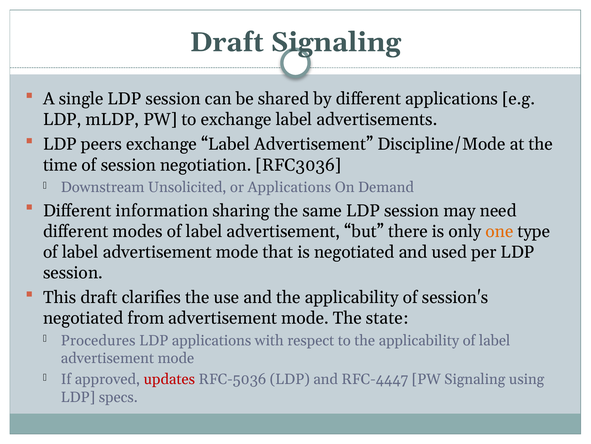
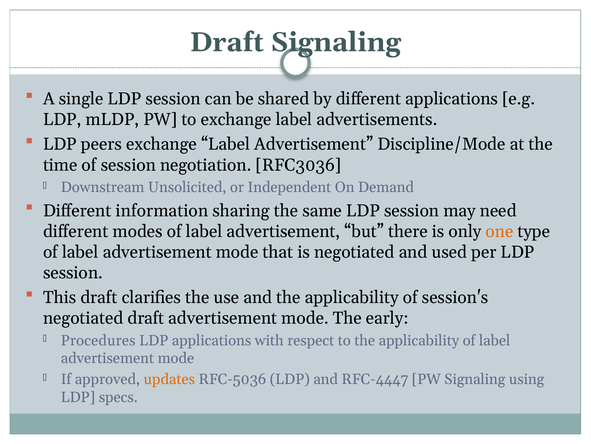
or Applications: Applications -> Independent (289, 187)
negotiated from: from -> draft (146, 318)
state: state -> early (387, 318)
updates colour: red -> orange (169, 379)
